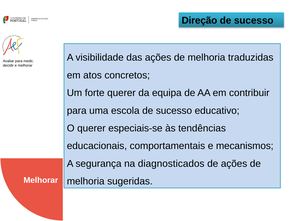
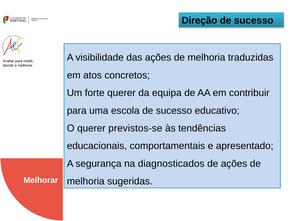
especiais-se: especiais-se -> previstos-se (135, 128)
mecanismos: mecanismos -> apresentado (245, 146)
